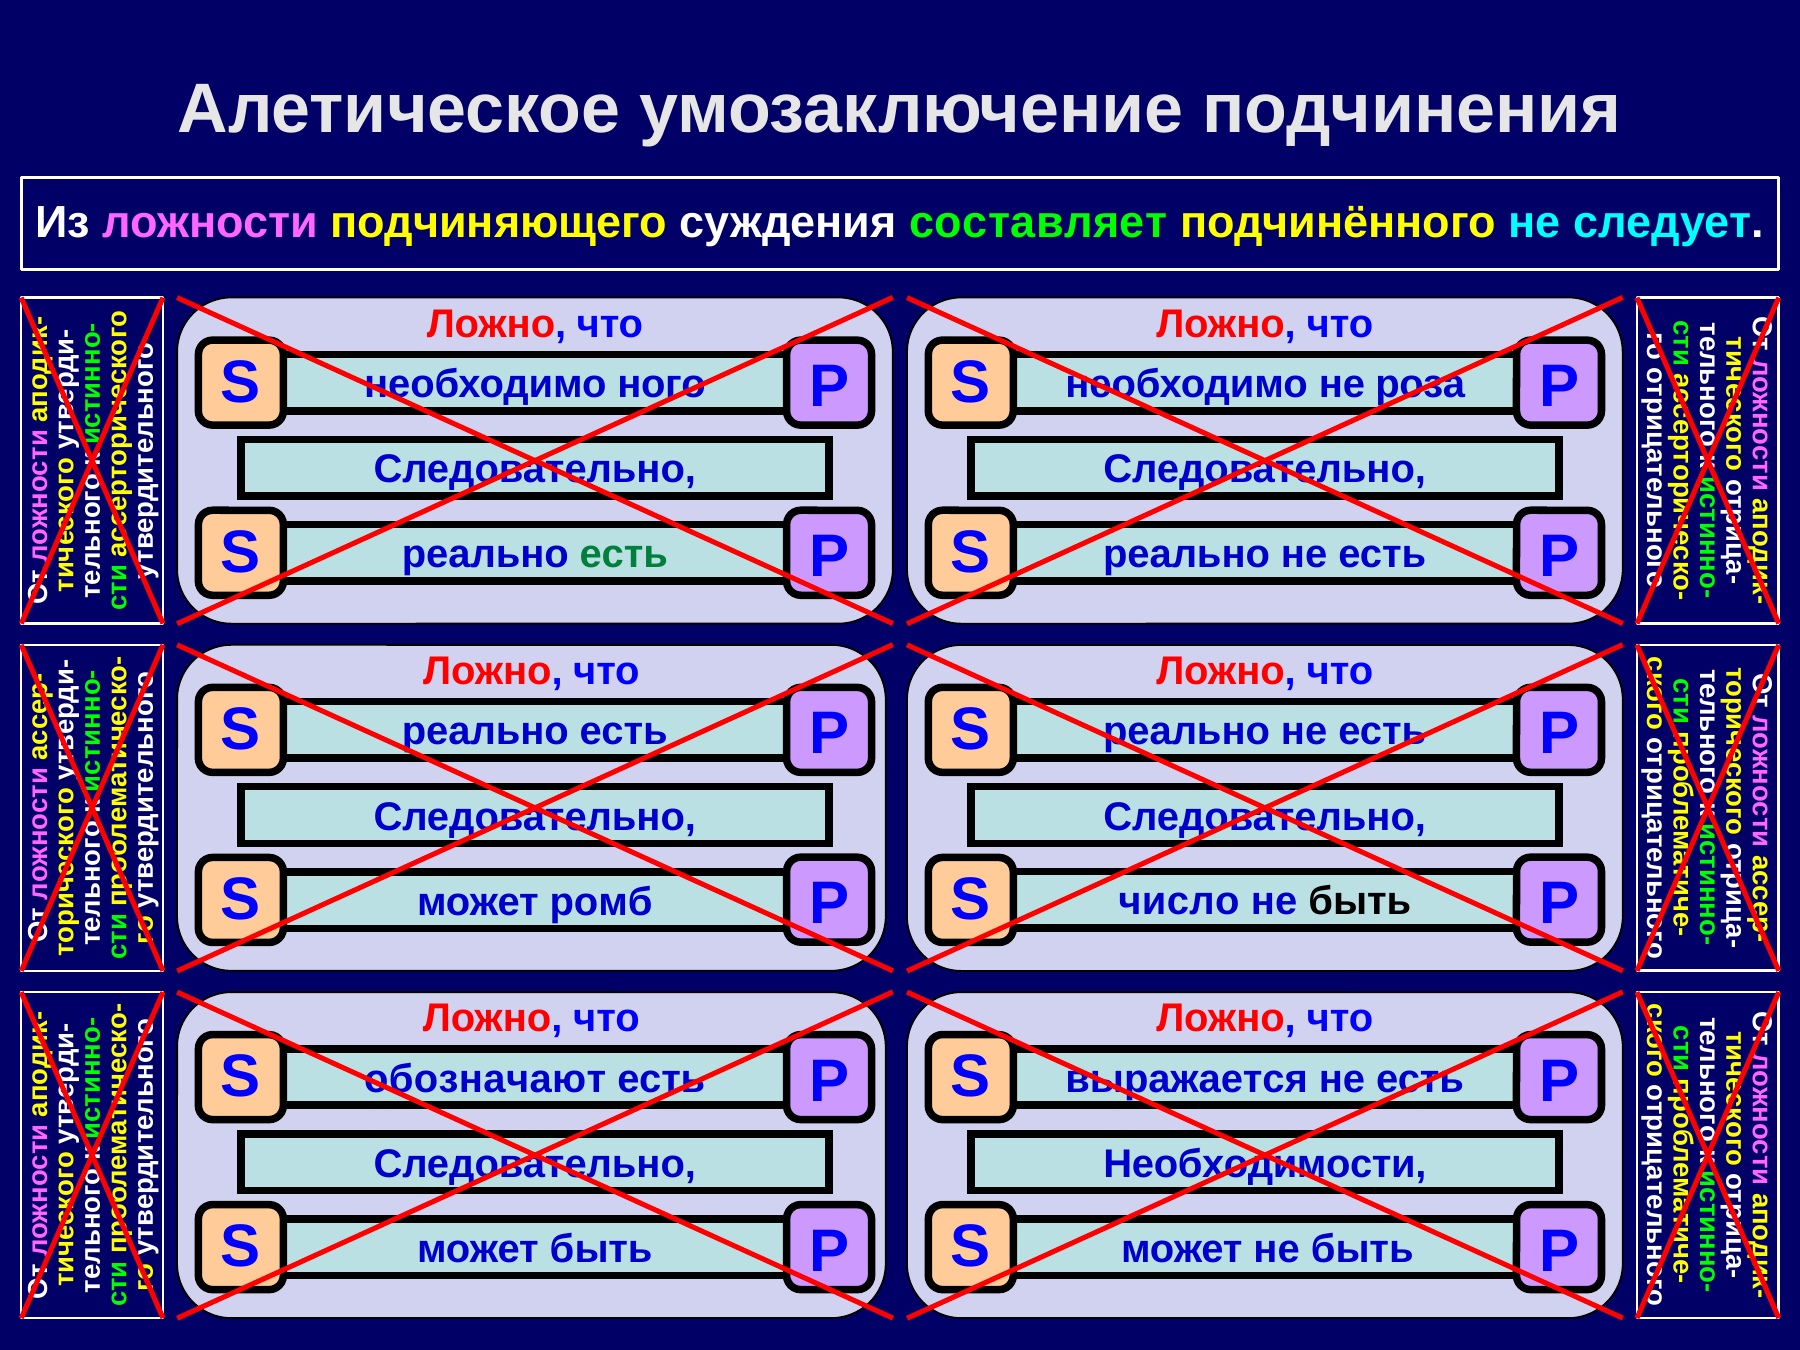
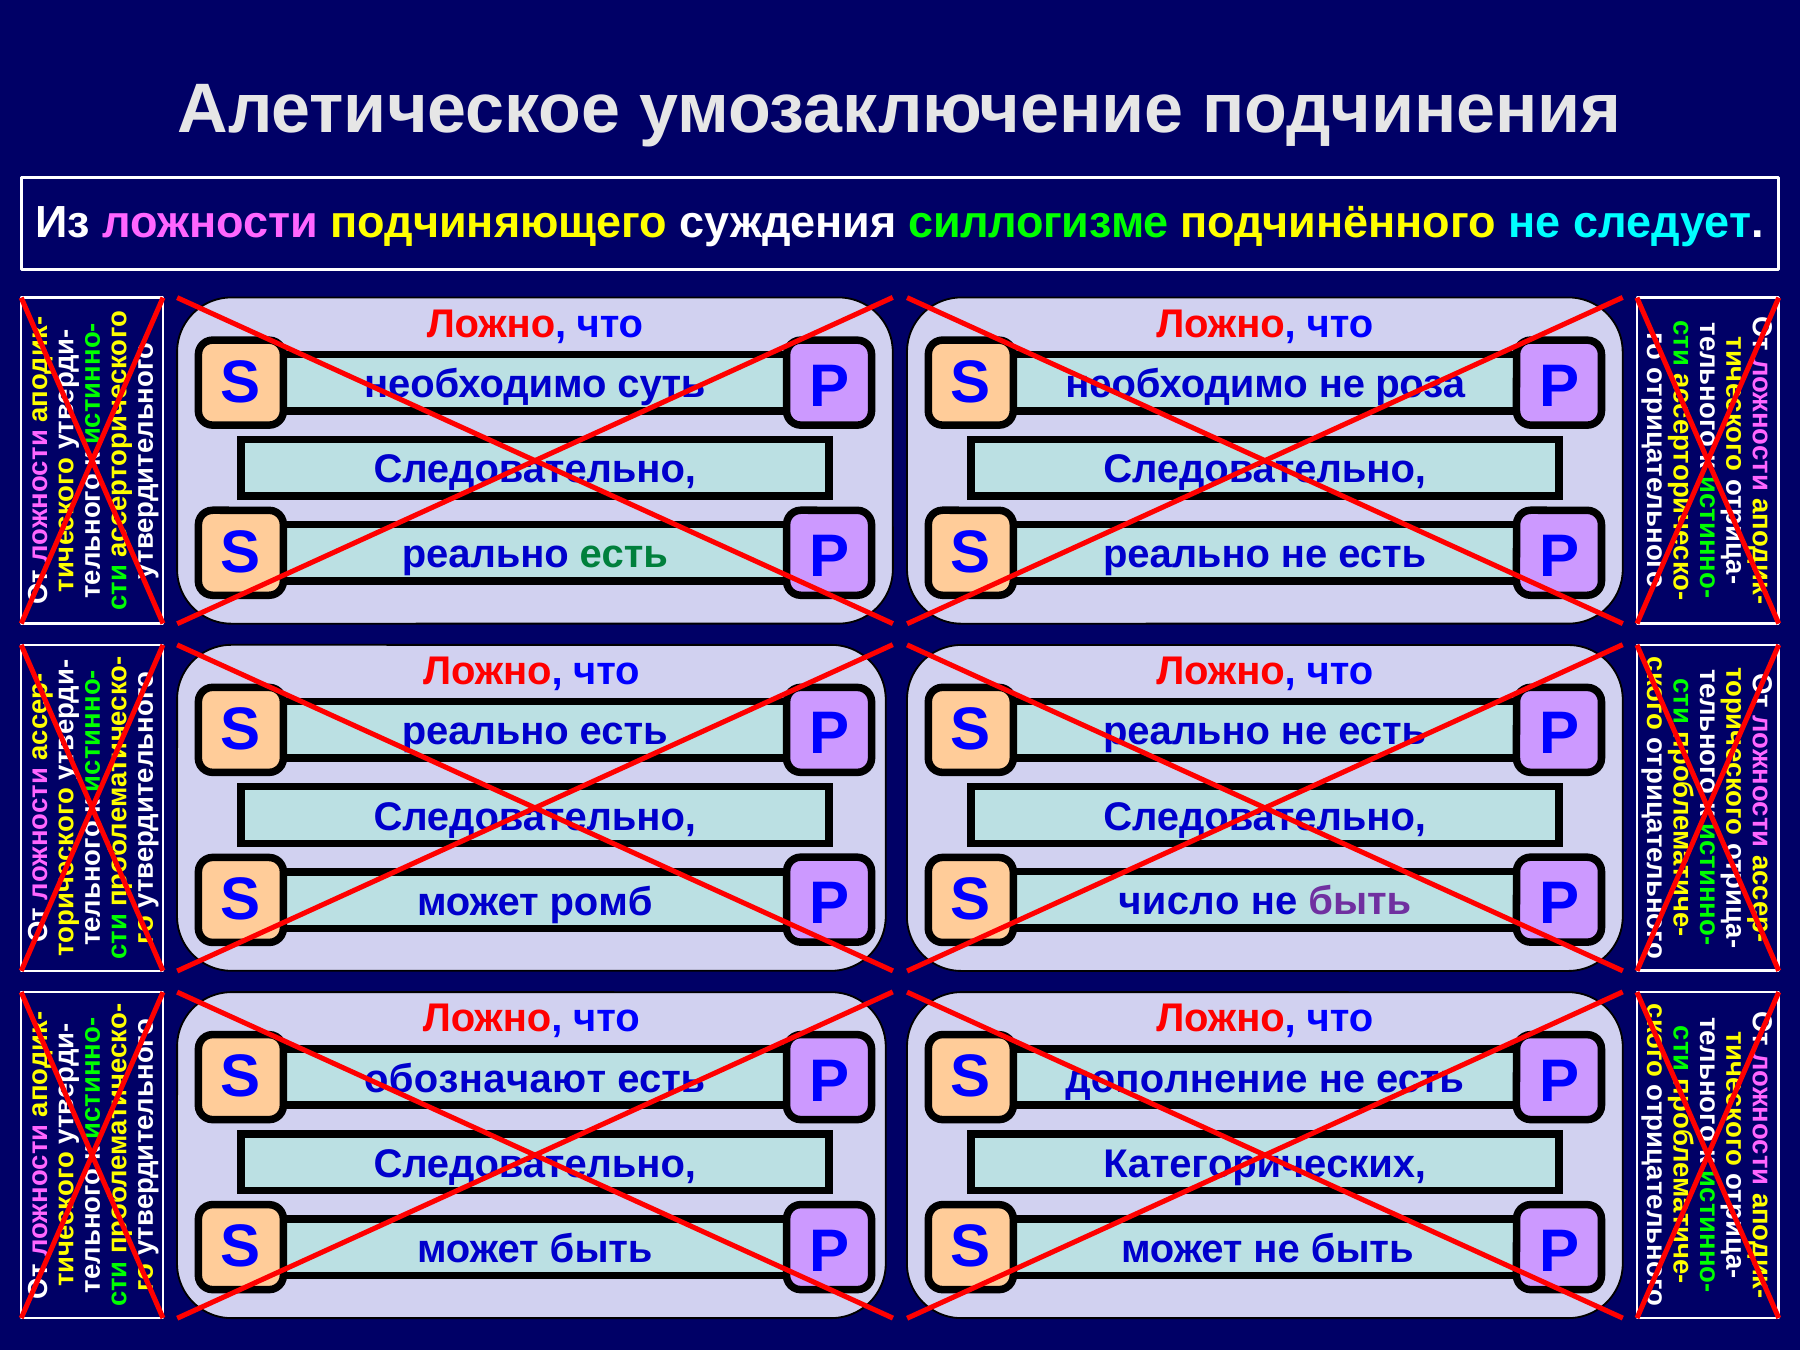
составляет: составляет -> силлогизме (1039, 223)
ного: ного -> суть (661, 385)
быть colour: black -> purple (1360, 902)
выражается: выражается -> дополнение (1187, 1079)
Необходимости: Необходимости -> Категорических (1265, 1164)
